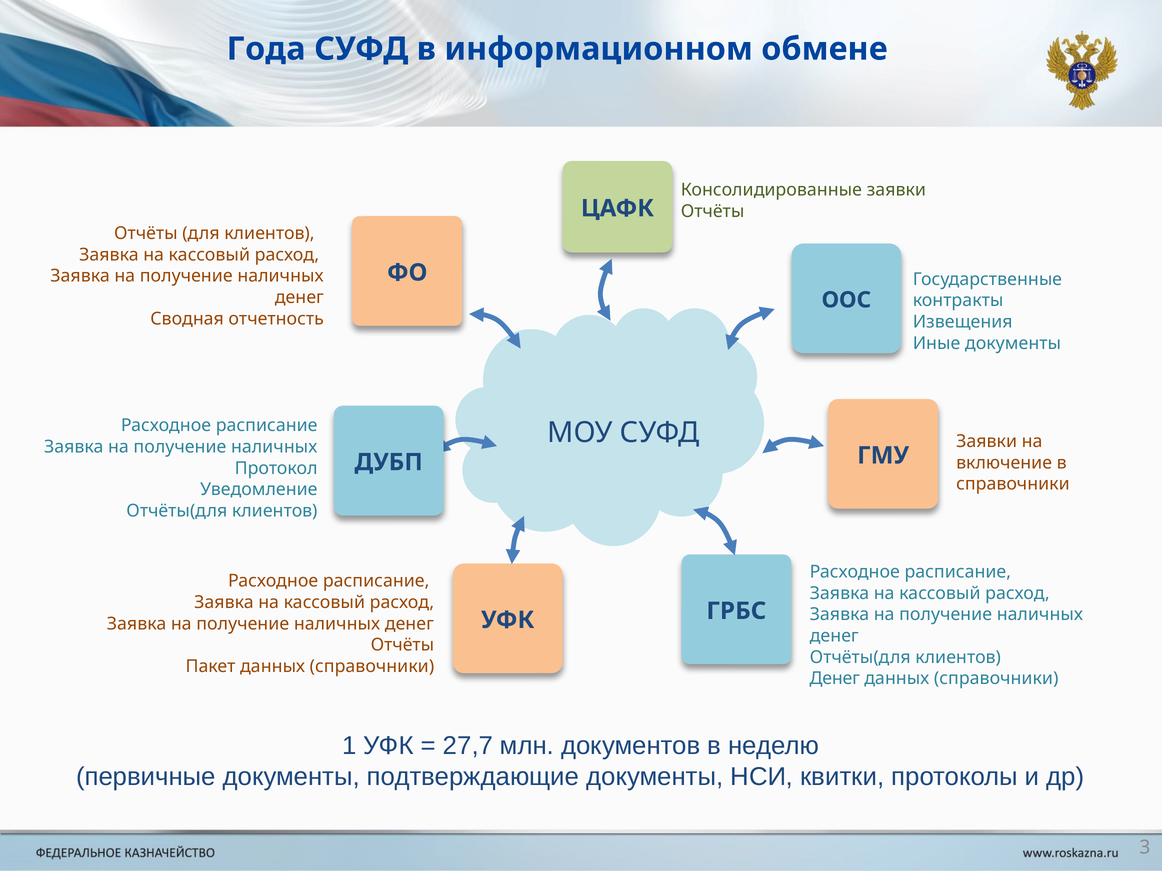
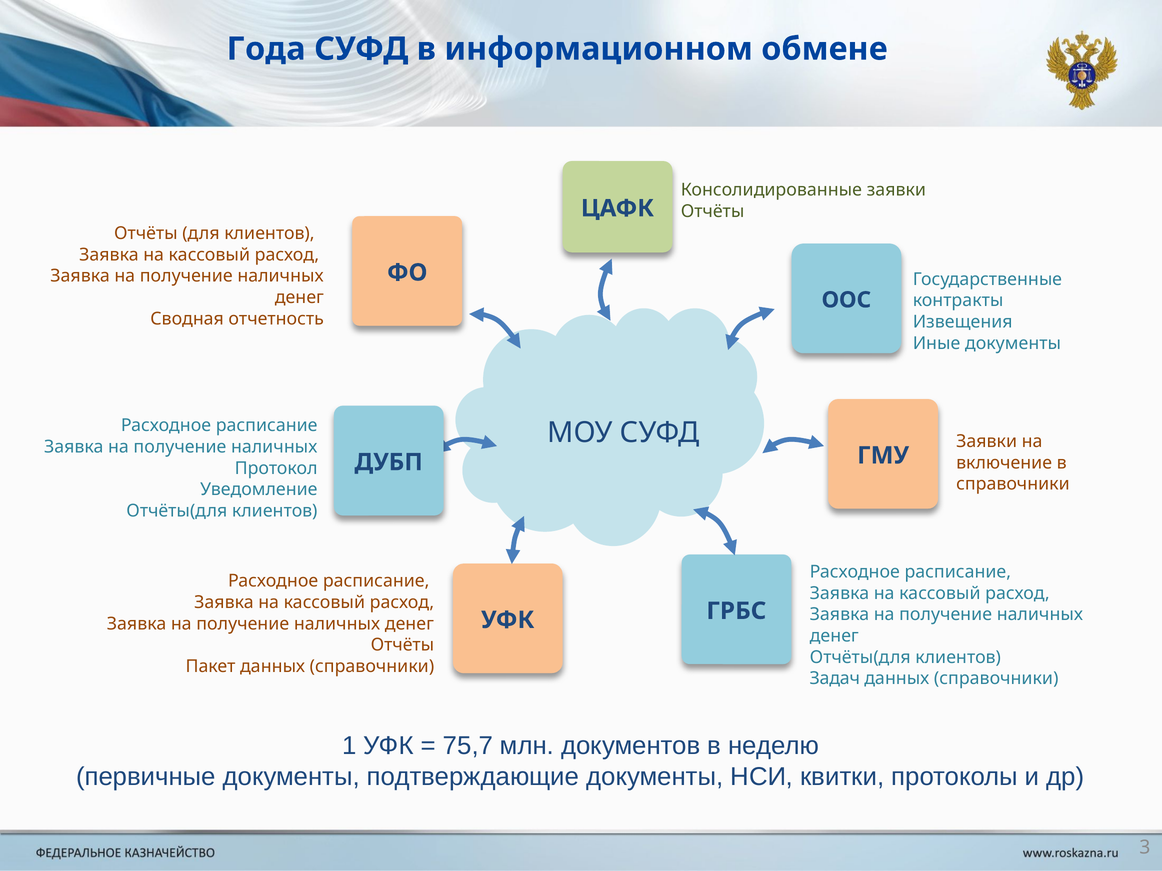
Денег: Денег -> Задач (835, 679)
27,7: 27,7 -> 75,7 (468, 746)
